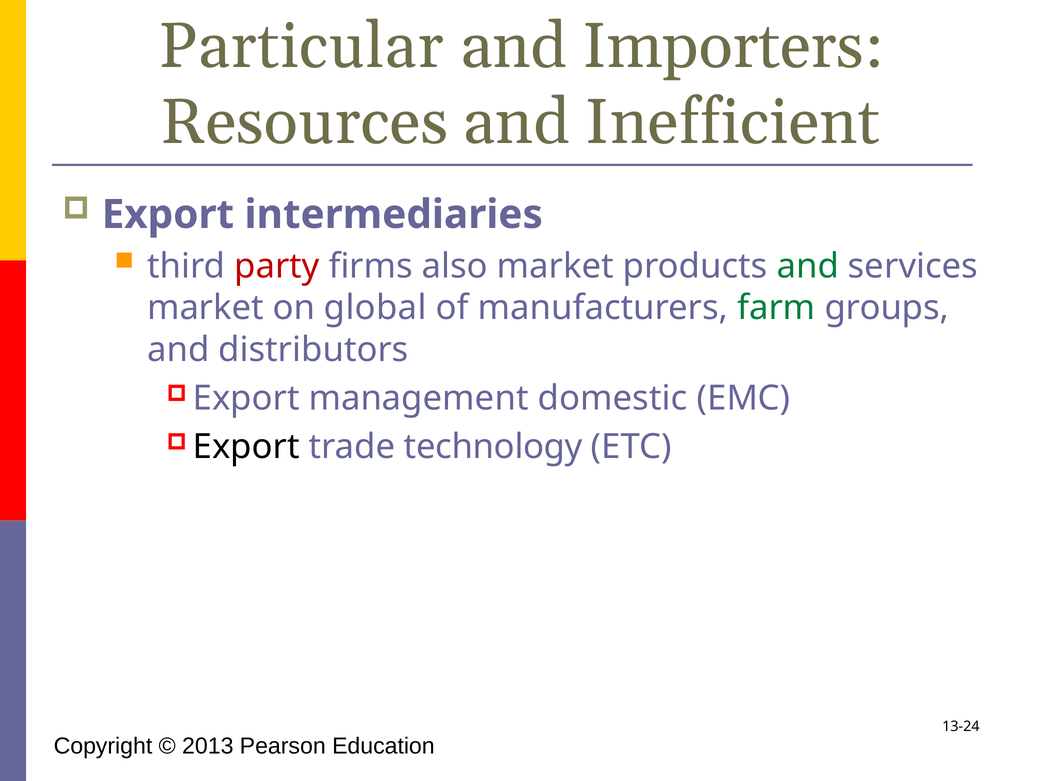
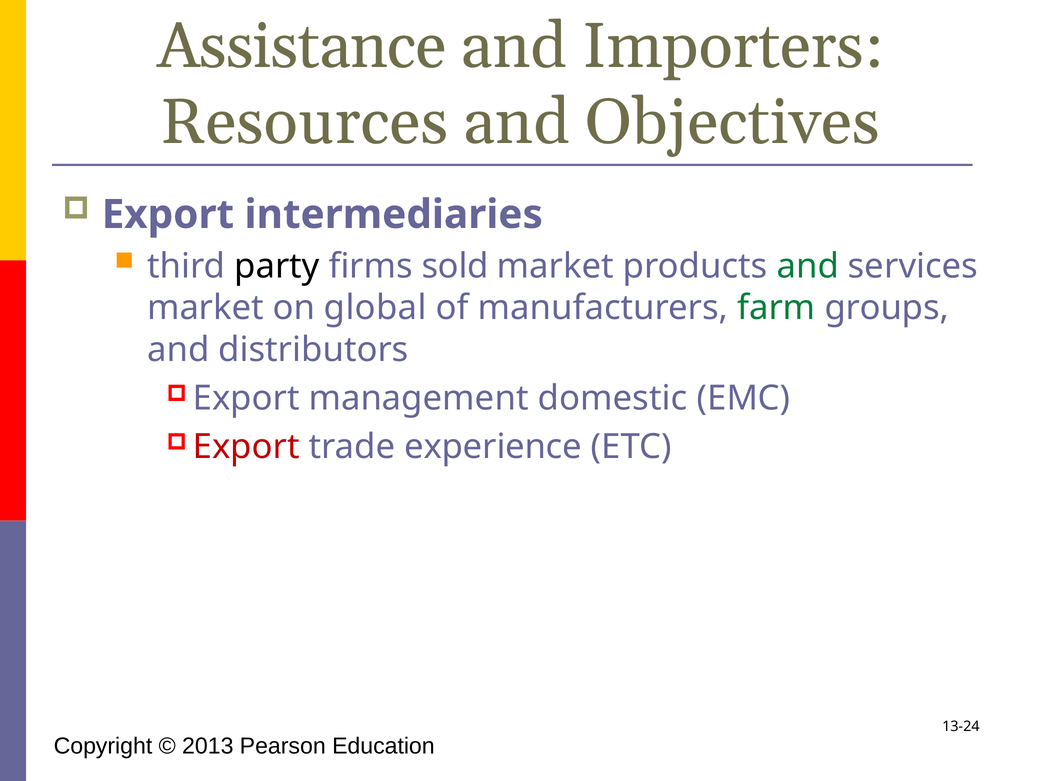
Particular: Particular -> Assistance (302, 46)
Inefficient: Inefficient -> Objectives (732, 123)
party colour: red -> black (277, 266)
also: also -> sold (455, 266)
Export colour: black -> red (246, 447)
technology: technology -> experience (493, 447)
